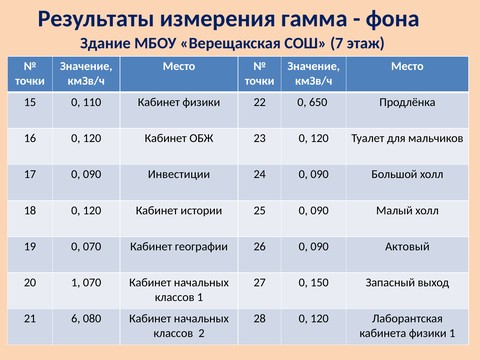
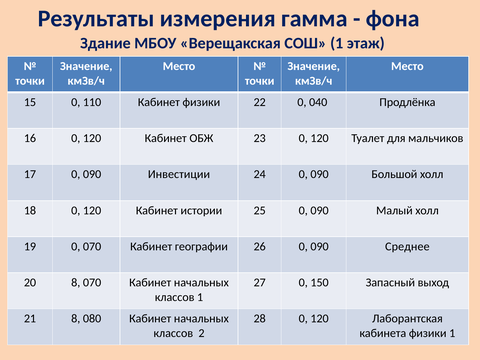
СОШ 7: 7 -> 1 (337, 43)
650: 650 -> 040 (318, 102)
Актовый: Актовый -> Среднее (407, 247)
20 1: 1 -> 8 (76, 283)
21 6: 6 -> 8 (76, 319)
